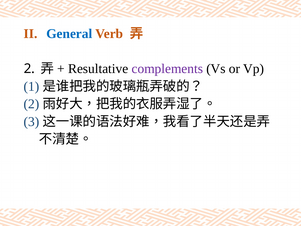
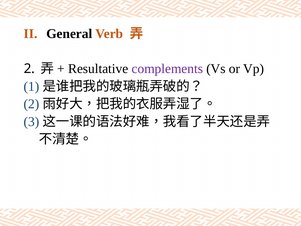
General colour: blue -> black (69, 34)
